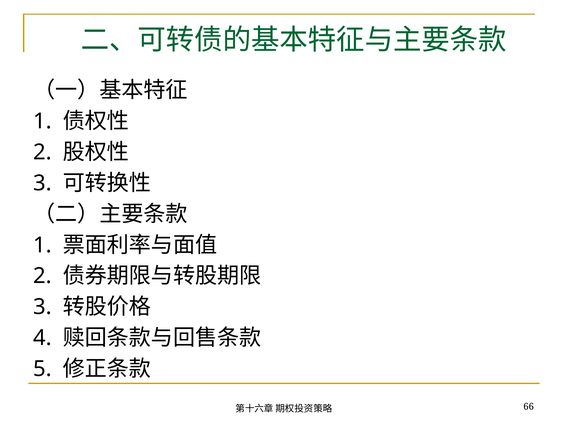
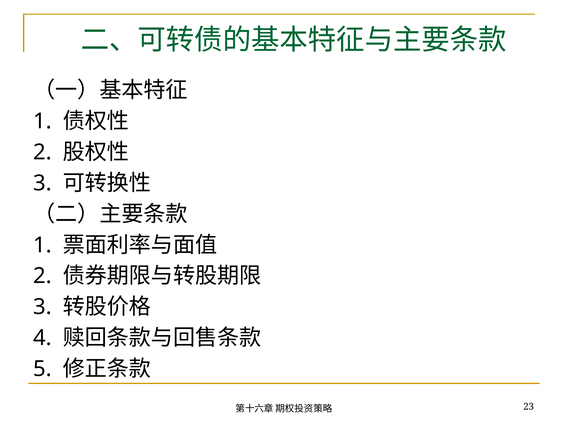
66: 66 -> 23 (529, 407)
